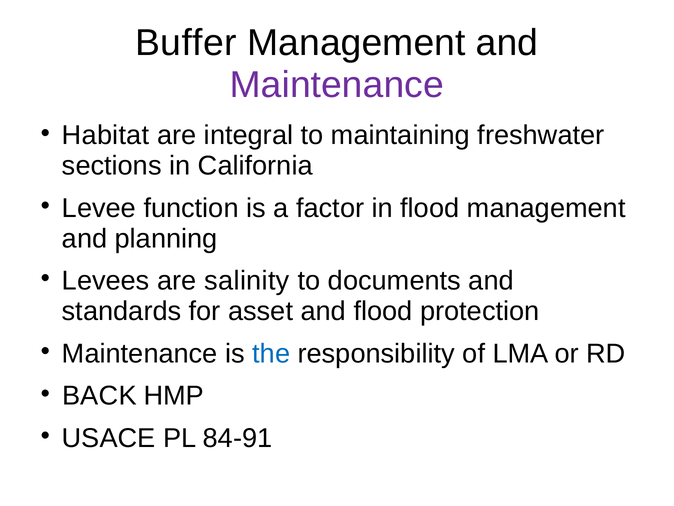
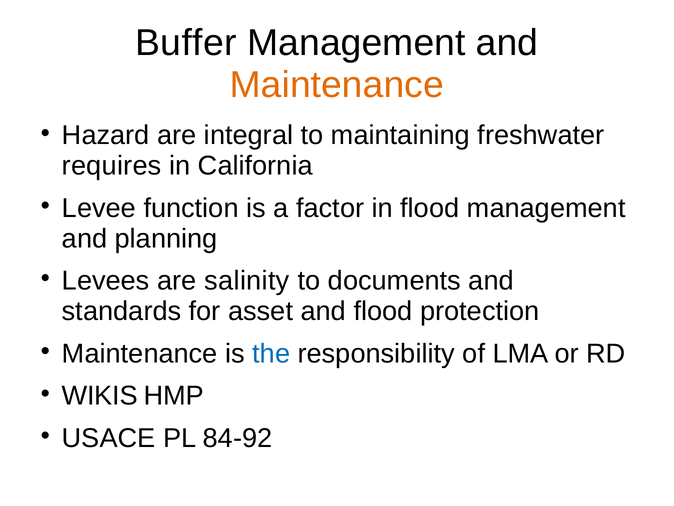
Maintenance colour: purple -> orange (337, 85)
Habitat: Habitat -> Hazard (106, 135)
sections: sections -> requires (112, 166)
BACK: BACK -> WIKIS (100, 396)
84-91: 84-91 -> 84-92 (238, 438)
